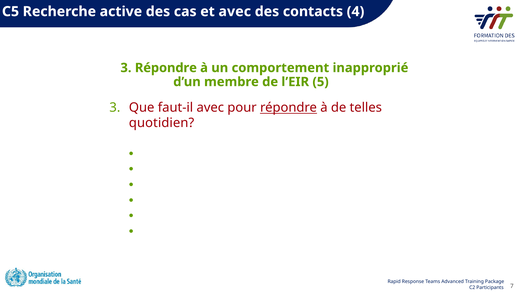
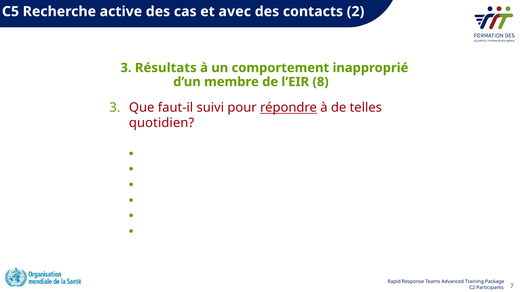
4: 4 -> 2 (356, 12)
3 Répondre: Répondre -> Résultats (166, 68)
5: 5 -> 8 (321, 82)
faut-il avec: avec -> suivi (210, 108)
